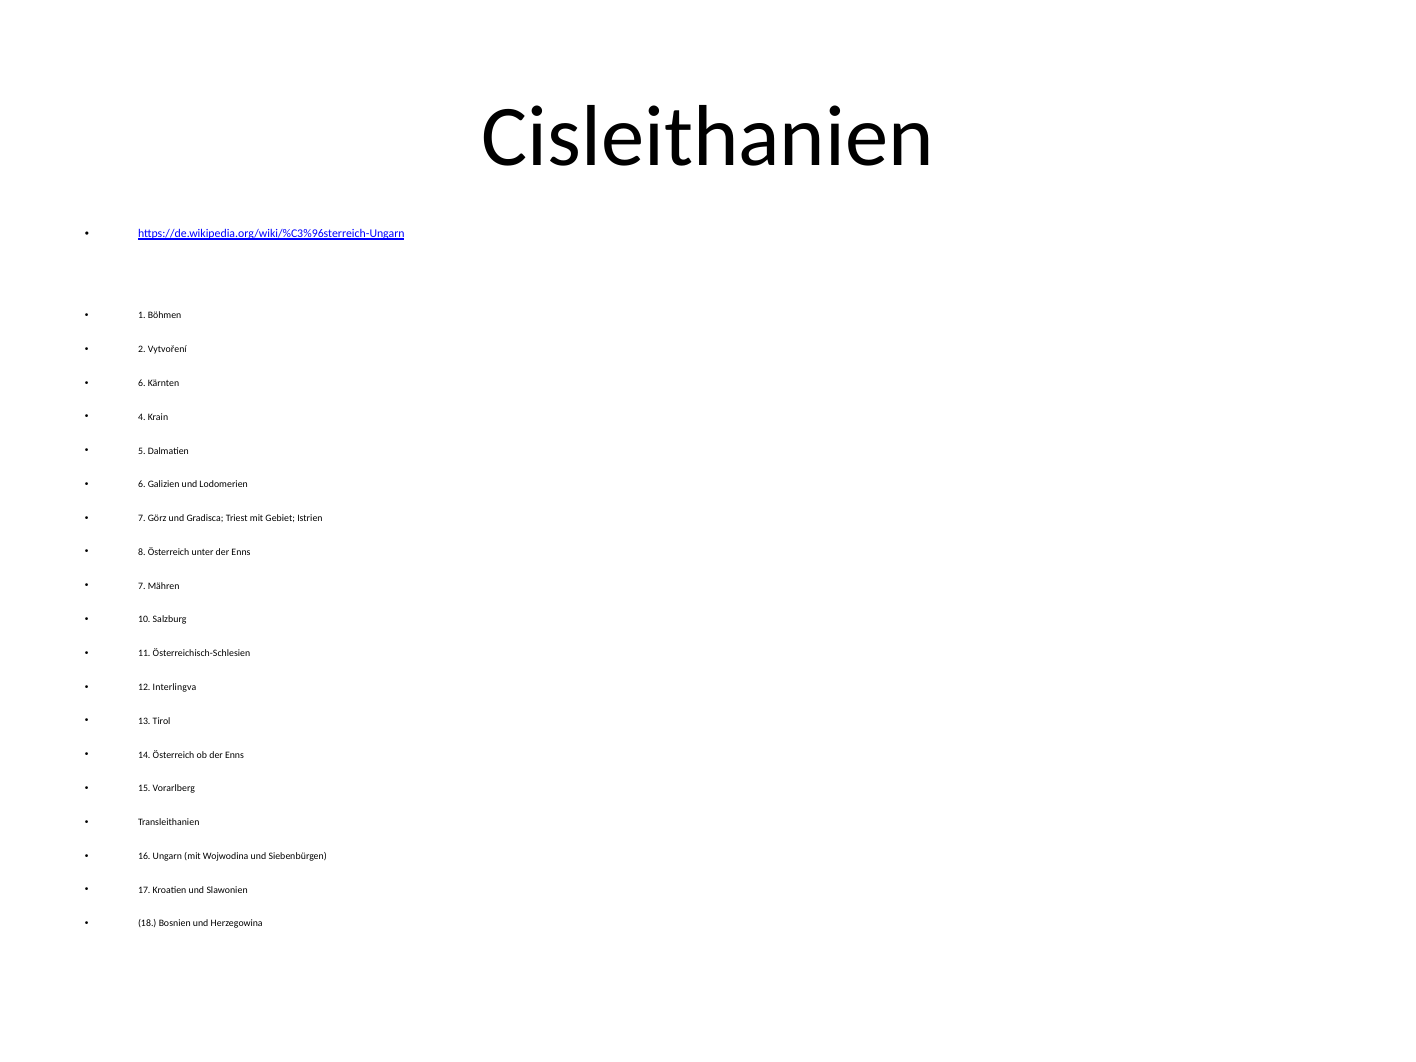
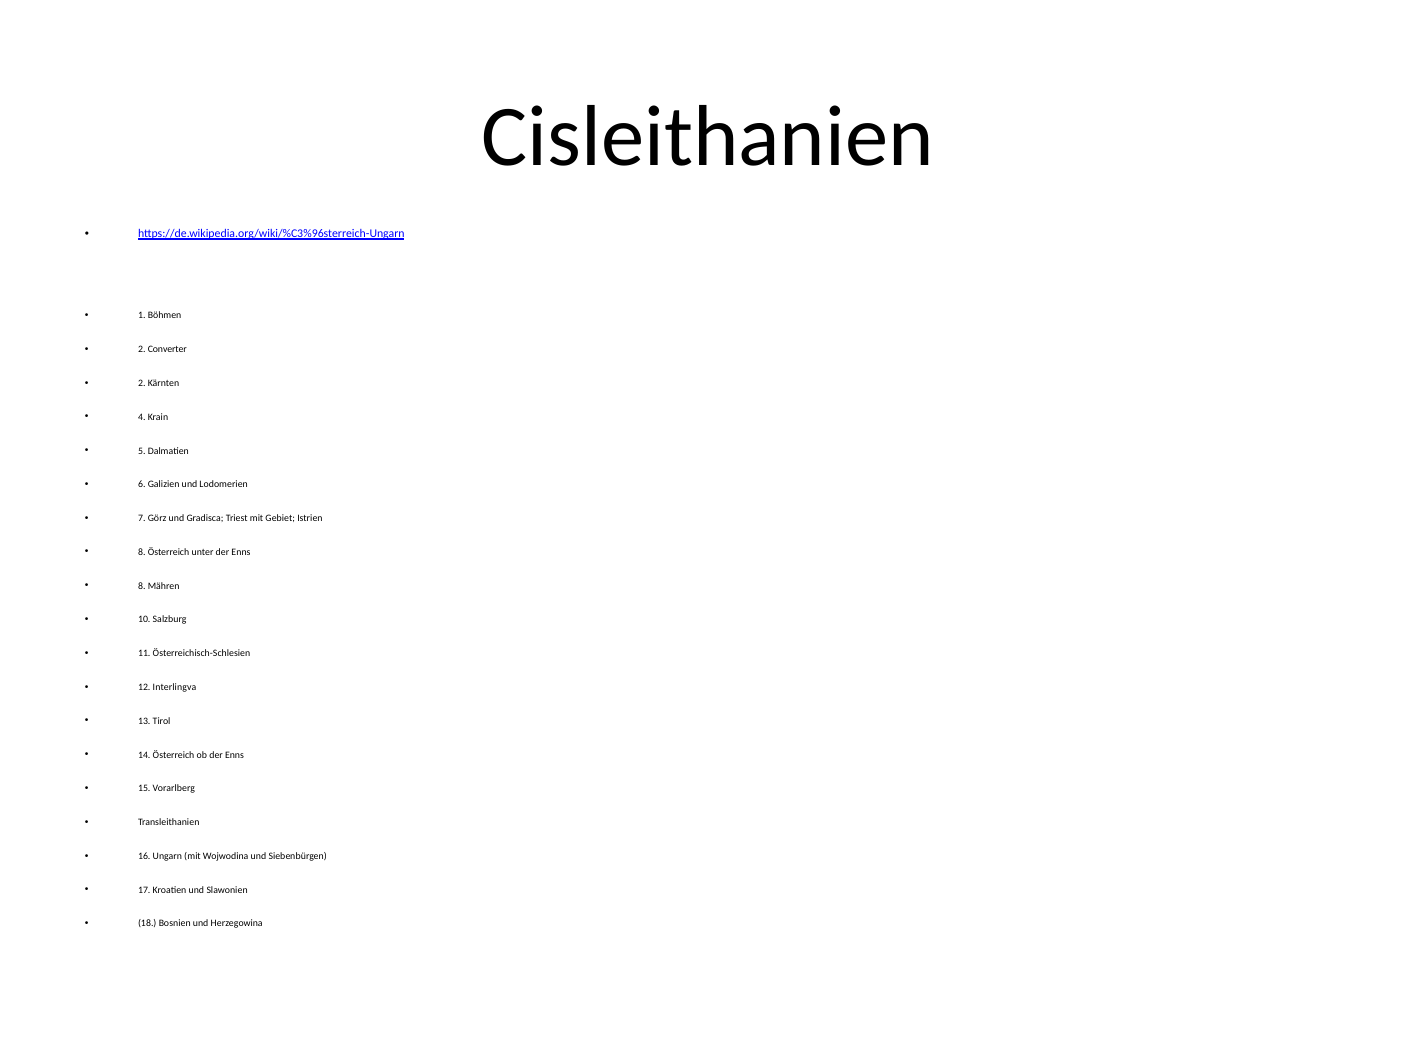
Vytvoření: Vytvoření -> Converter (167, 349)
6: 6 -> 2 (142, 383)
7: 7 -> 8 (142, 586)
